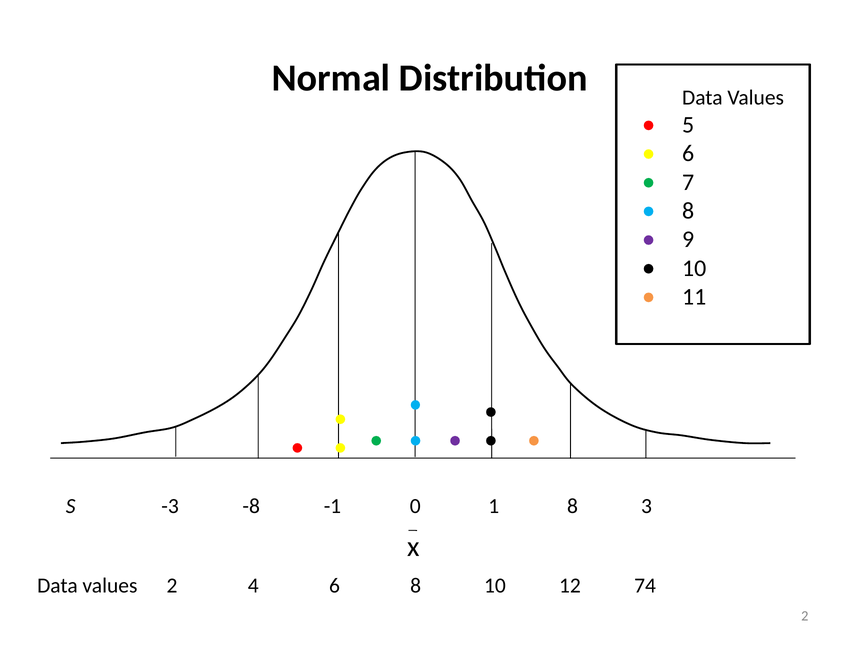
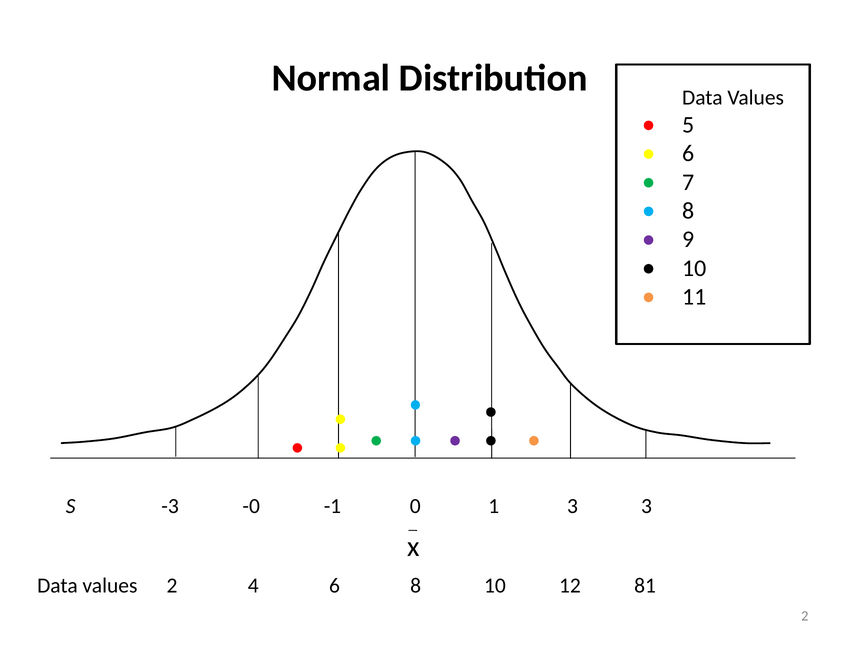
-8: -8 -> -0 (251, 506)
1 8: 8 -> 3 (573, 506)
74: 74 -> 81 (645, 586)
